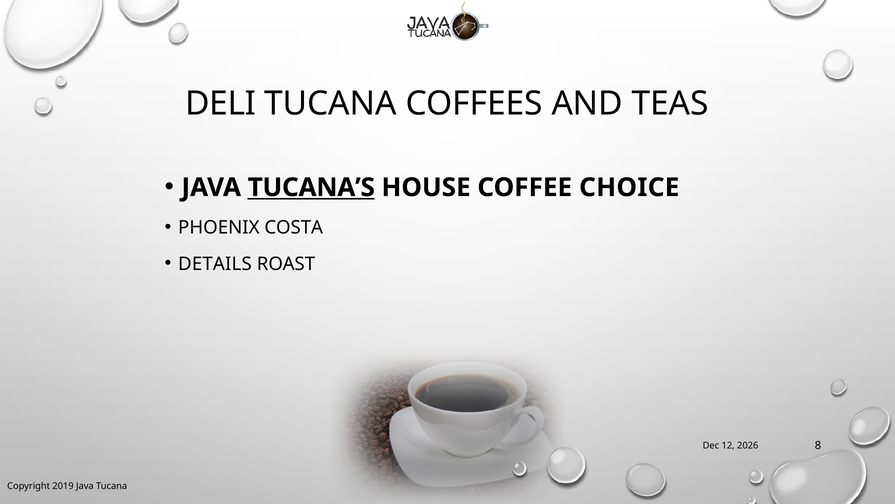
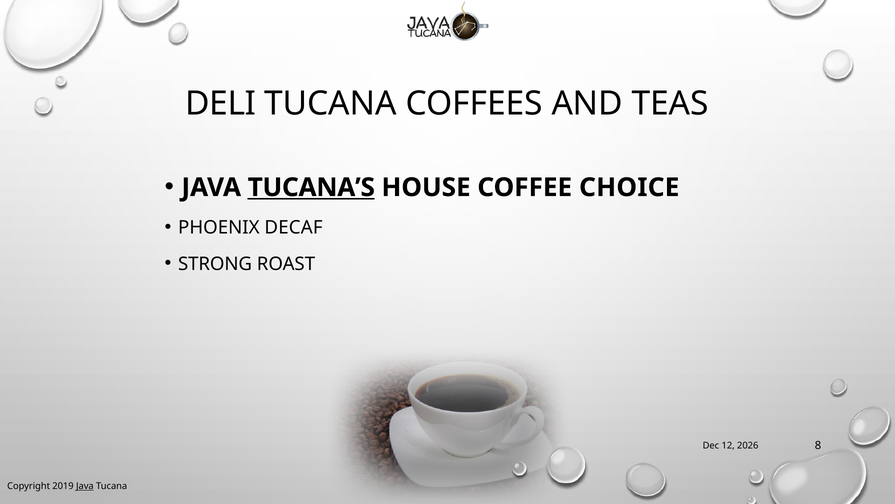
COSTA: COSTA -> DECAF (294, 227)
DETAILS: DETAILS -> STRONG (215, 264)
Java underline: none -> present (85, 486)
